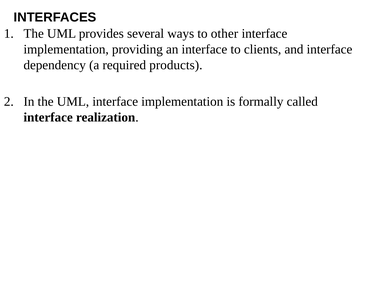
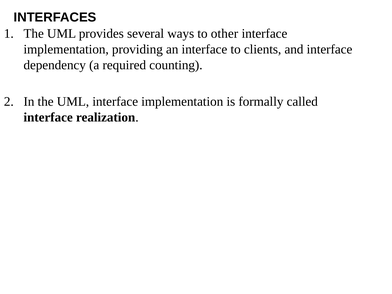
products: products -> counting (176, 65)
